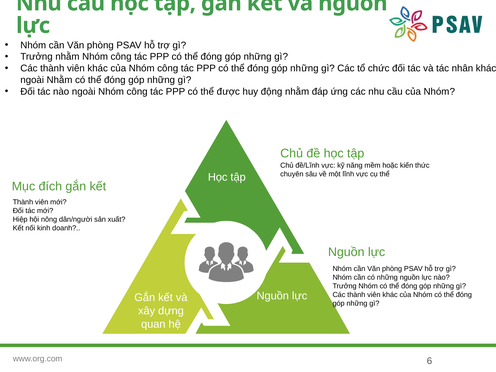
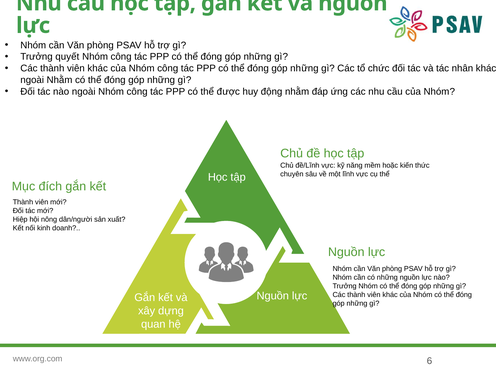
Trưởng nhằm: nhằm -> quyết (67, 57)
